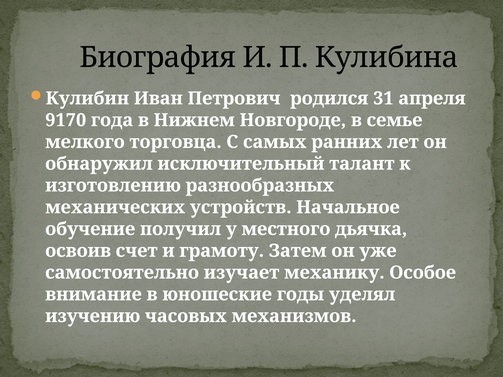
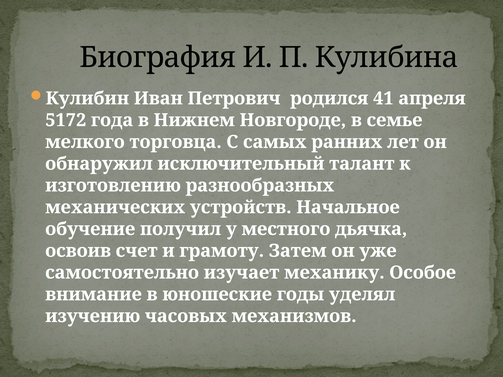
31: 31 -> 41 (383, 98)
9170: 9170 -> 5172 (66, 120)
